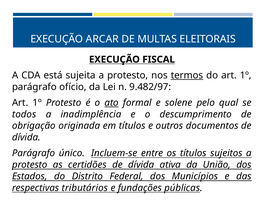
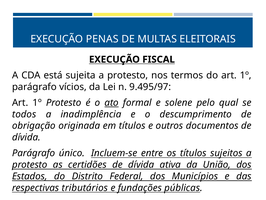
ARCAR: ARCAR -> PENAS (102, 39)
termos underline: present -> none (187, 75)
ofício: ofício -> vícios (73, 87)
9.482/97: 9.482/97 -> 9.495/97 (150, 87)
